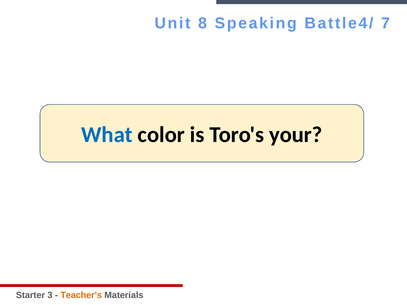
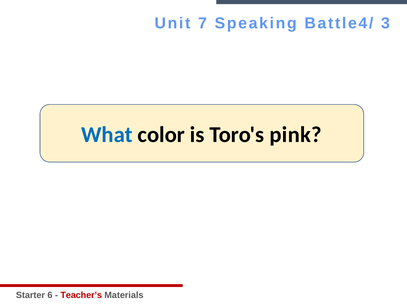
8: 8 -> 7 (202, 23)
7: 7 -> 3 (385, 23)
your: your -> pink (296, 135)
3: 3 -> 6 (50, 295)
Teacher’s colour: orange -> red (81, 295)
